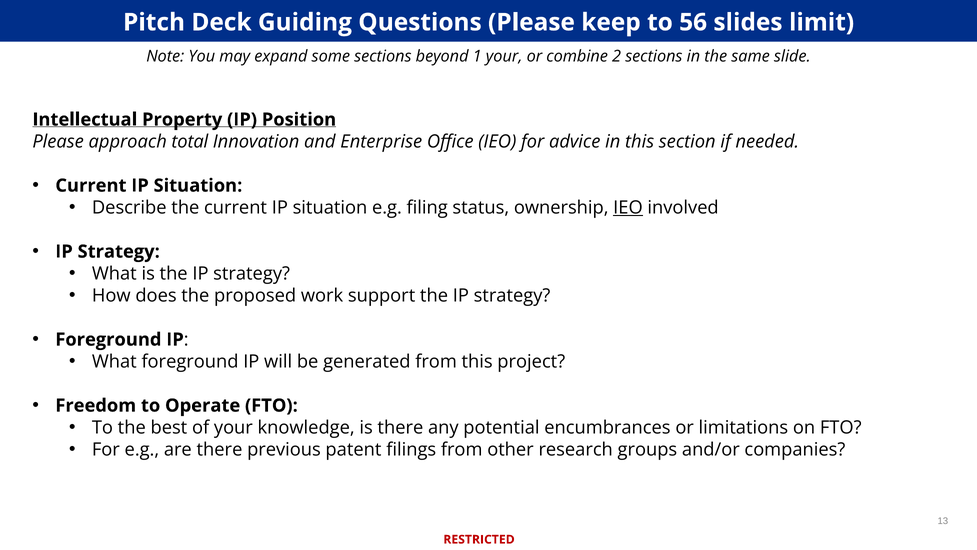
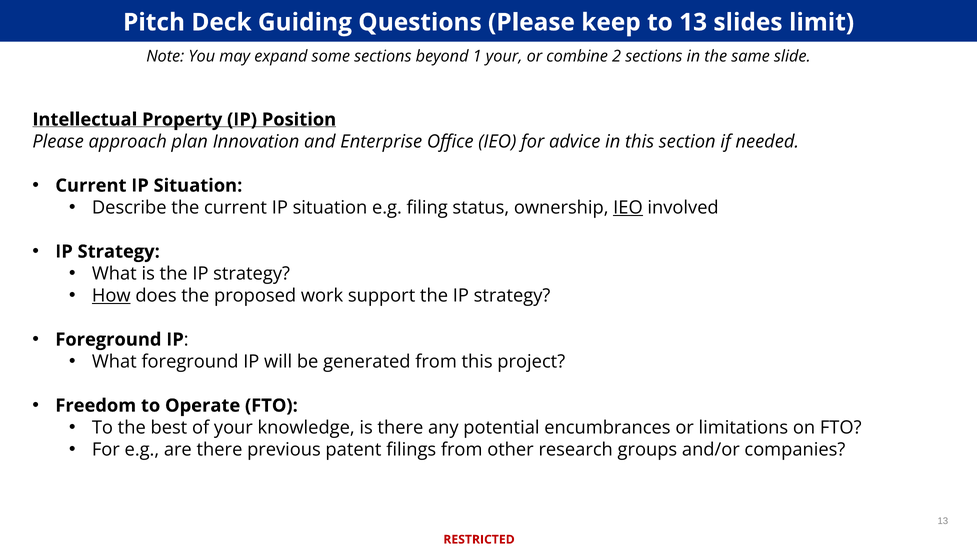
to 56: 56 -> 13 (693, 22)
total: total -> plan (190, 142)
How underline: none -> present (111, 295)
